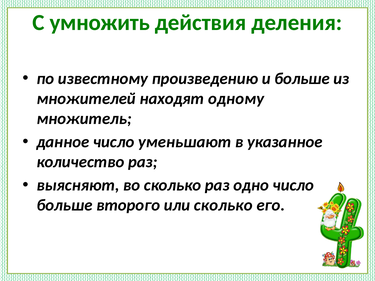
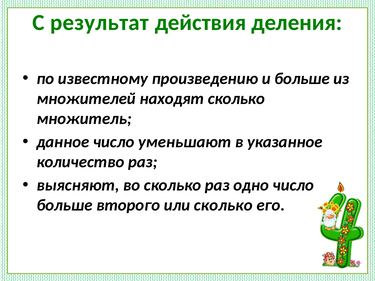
умножить: умножить -> результат (99, 23)
находят одному: одному -> сколько (236, 99)
